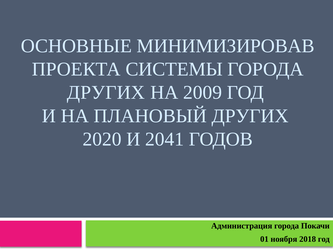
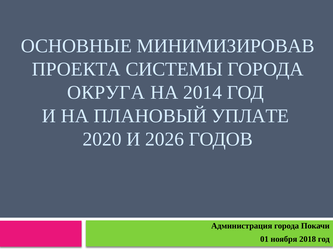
ДРУГИХ: ДРУГИХ -> ОКРУГА (106, 92)
2009: 2009 -> 2014 (203, 92)
ПЛАНОВЫЙ ДРУГИХ: ДРУГИХ -> УПЛАТЕ (250, 116)
2041: 2041 -> 2026 (165, 139)
